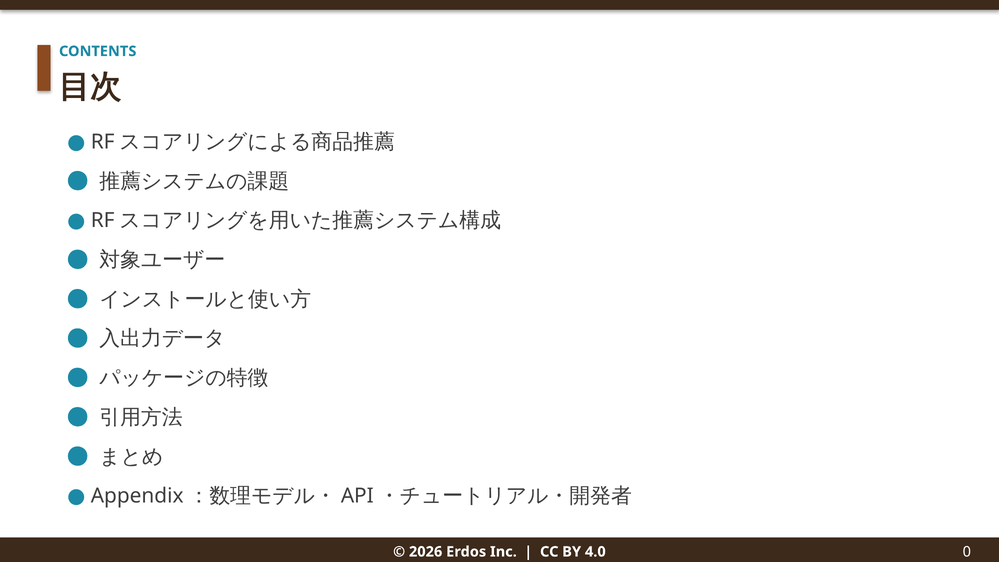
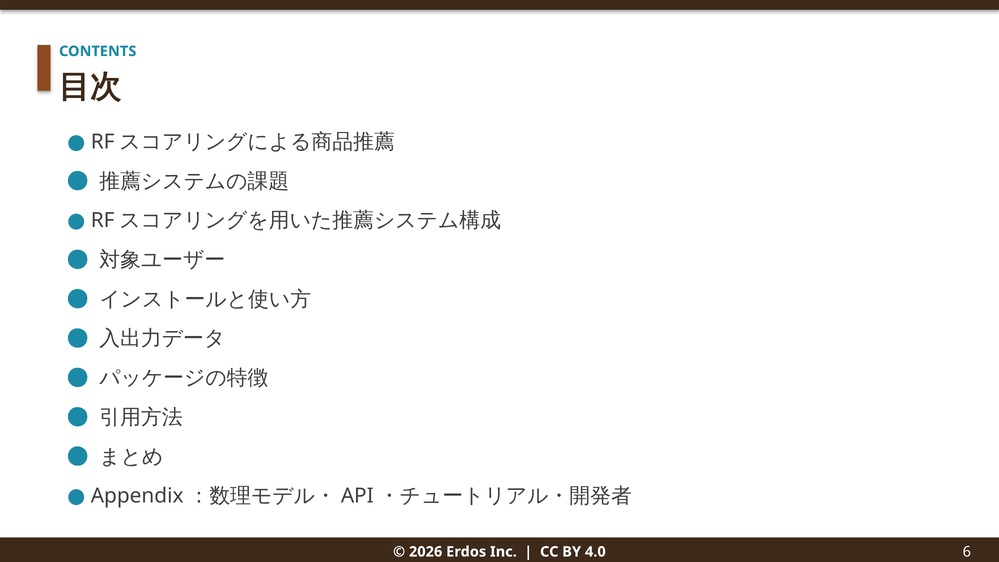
0: 0 -> 6 (967, 552)
